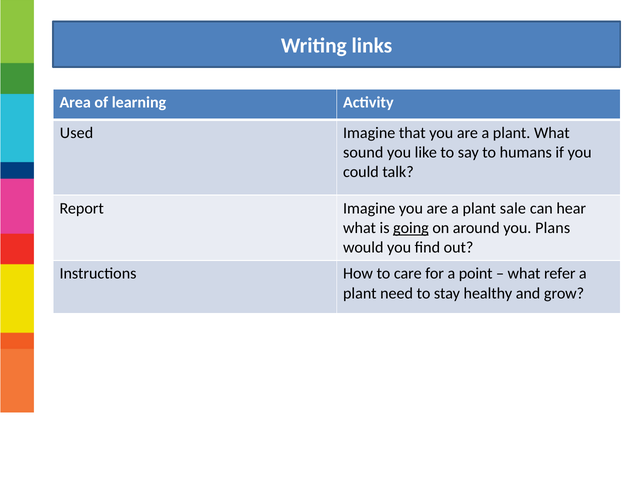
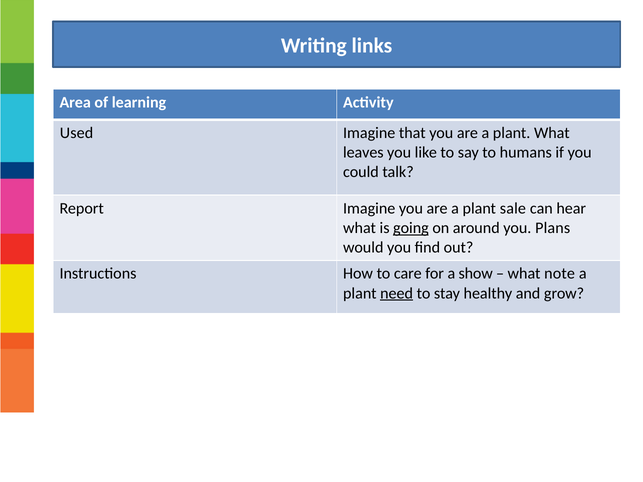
sound: sound -> leaves (363, 153)
point: point -> show (476, 274)
refer: refer -> note (560, 274)
need underline: none -> present (397, 293)
